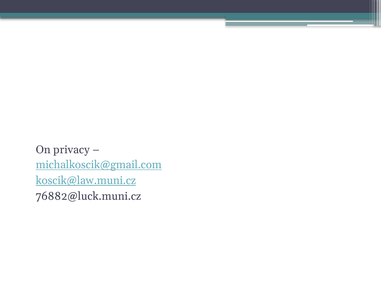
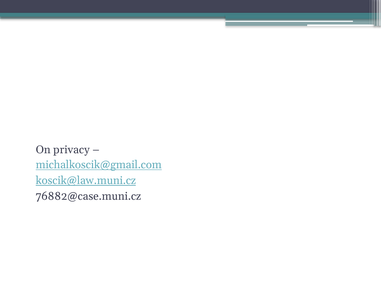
76882@luck.muni.cz: 76882@luck.muni.cz -> 76882@case.muni.cz (88, 196)
